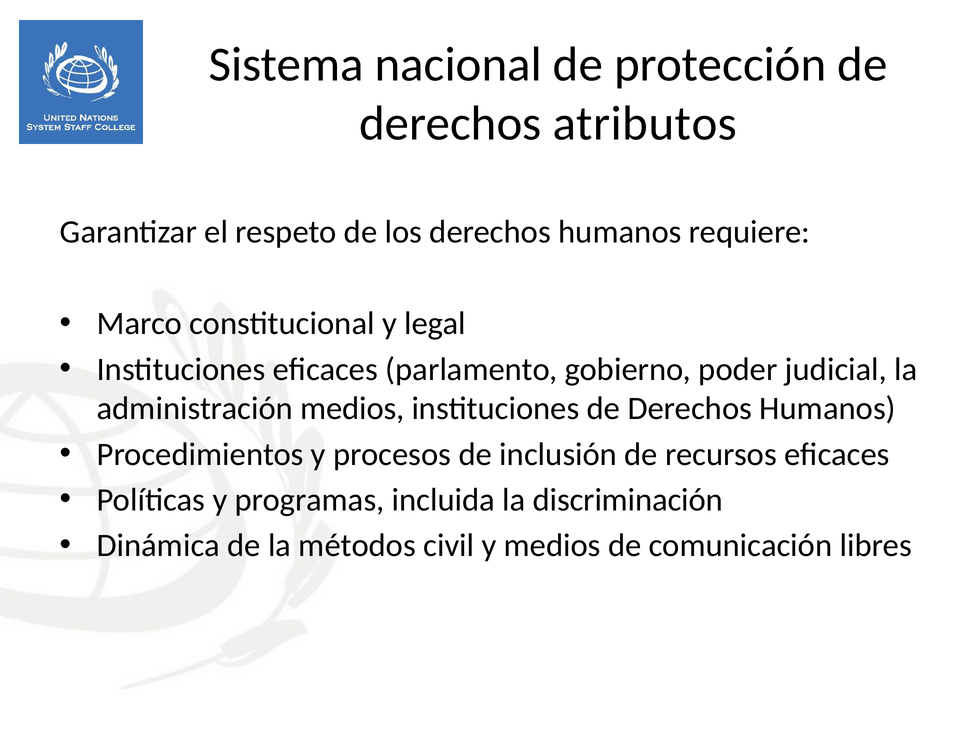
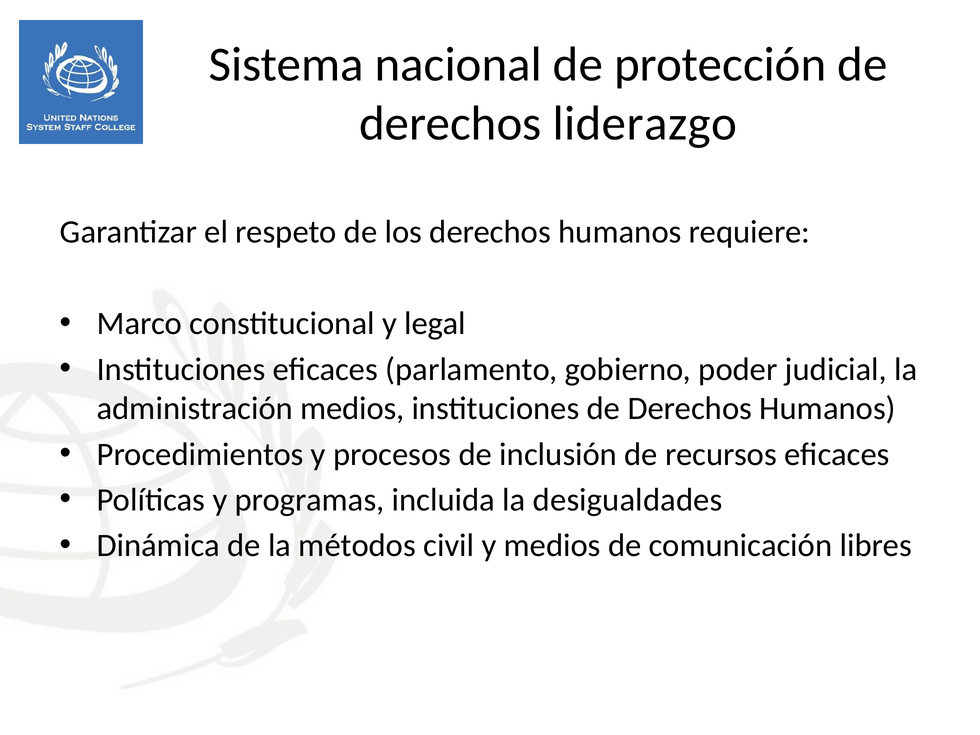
atributos: atributos -> liderazgo (645, 123)
discriminación: discriminación -> desigualdades (628, 500)
